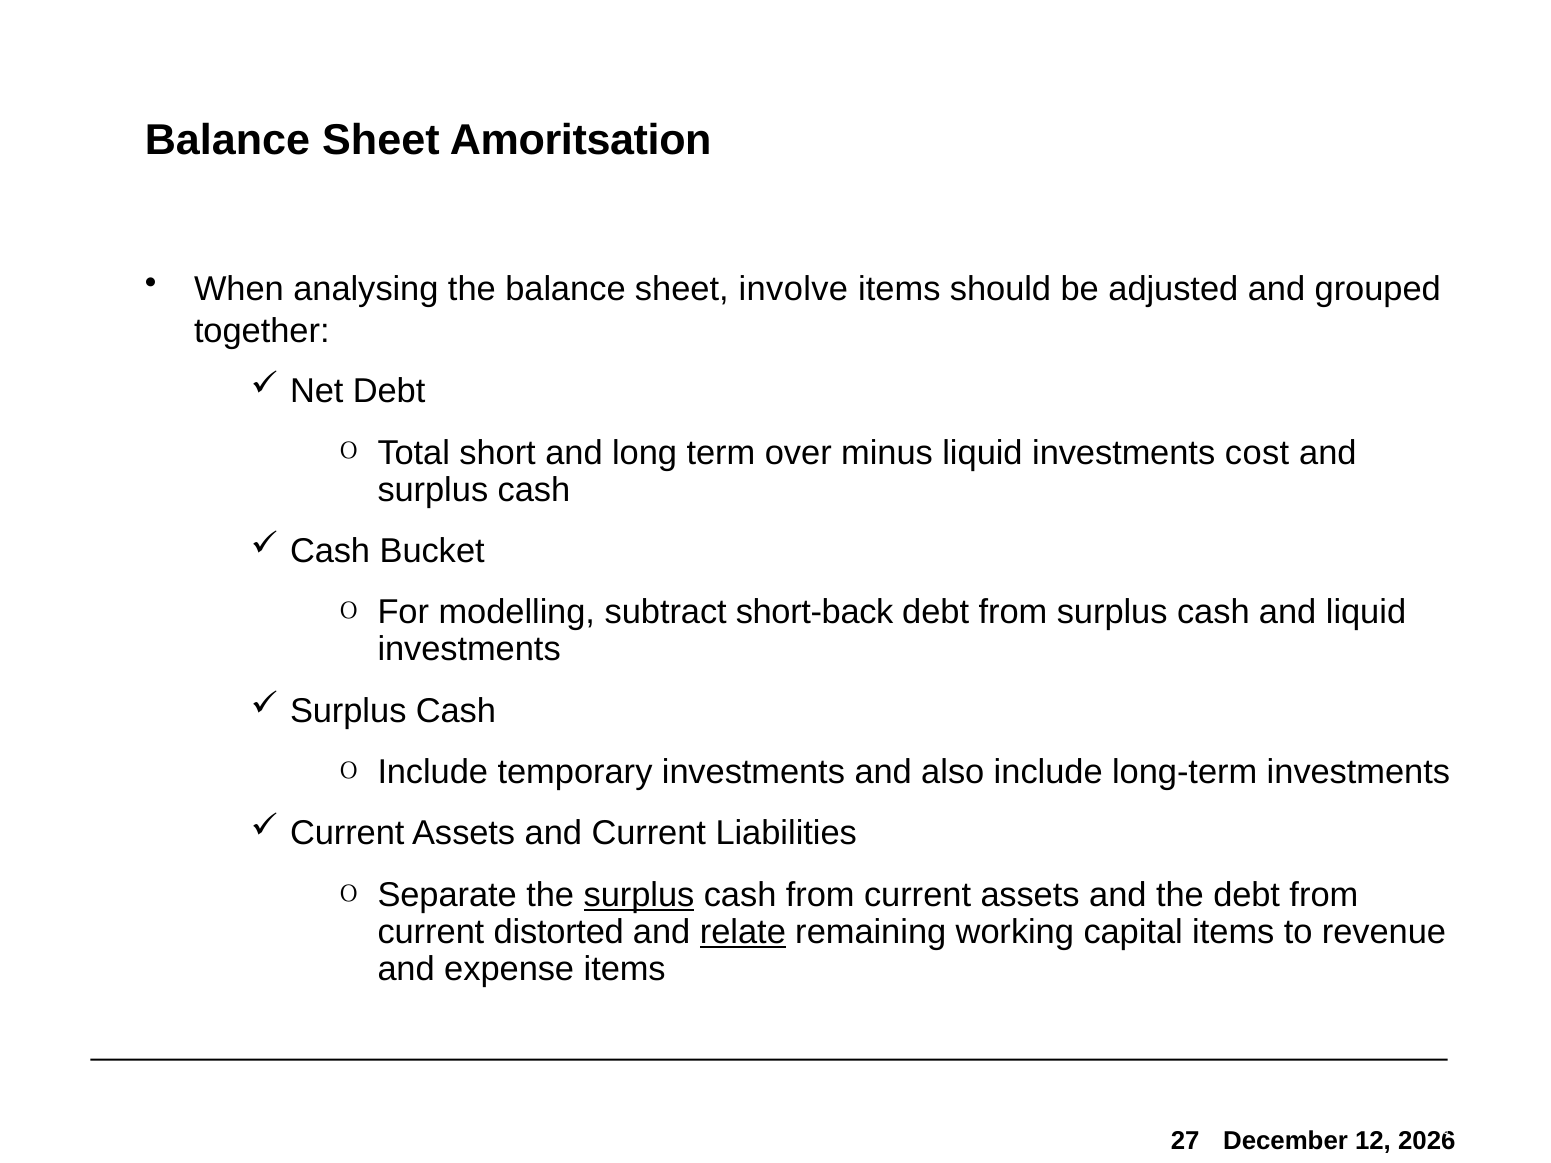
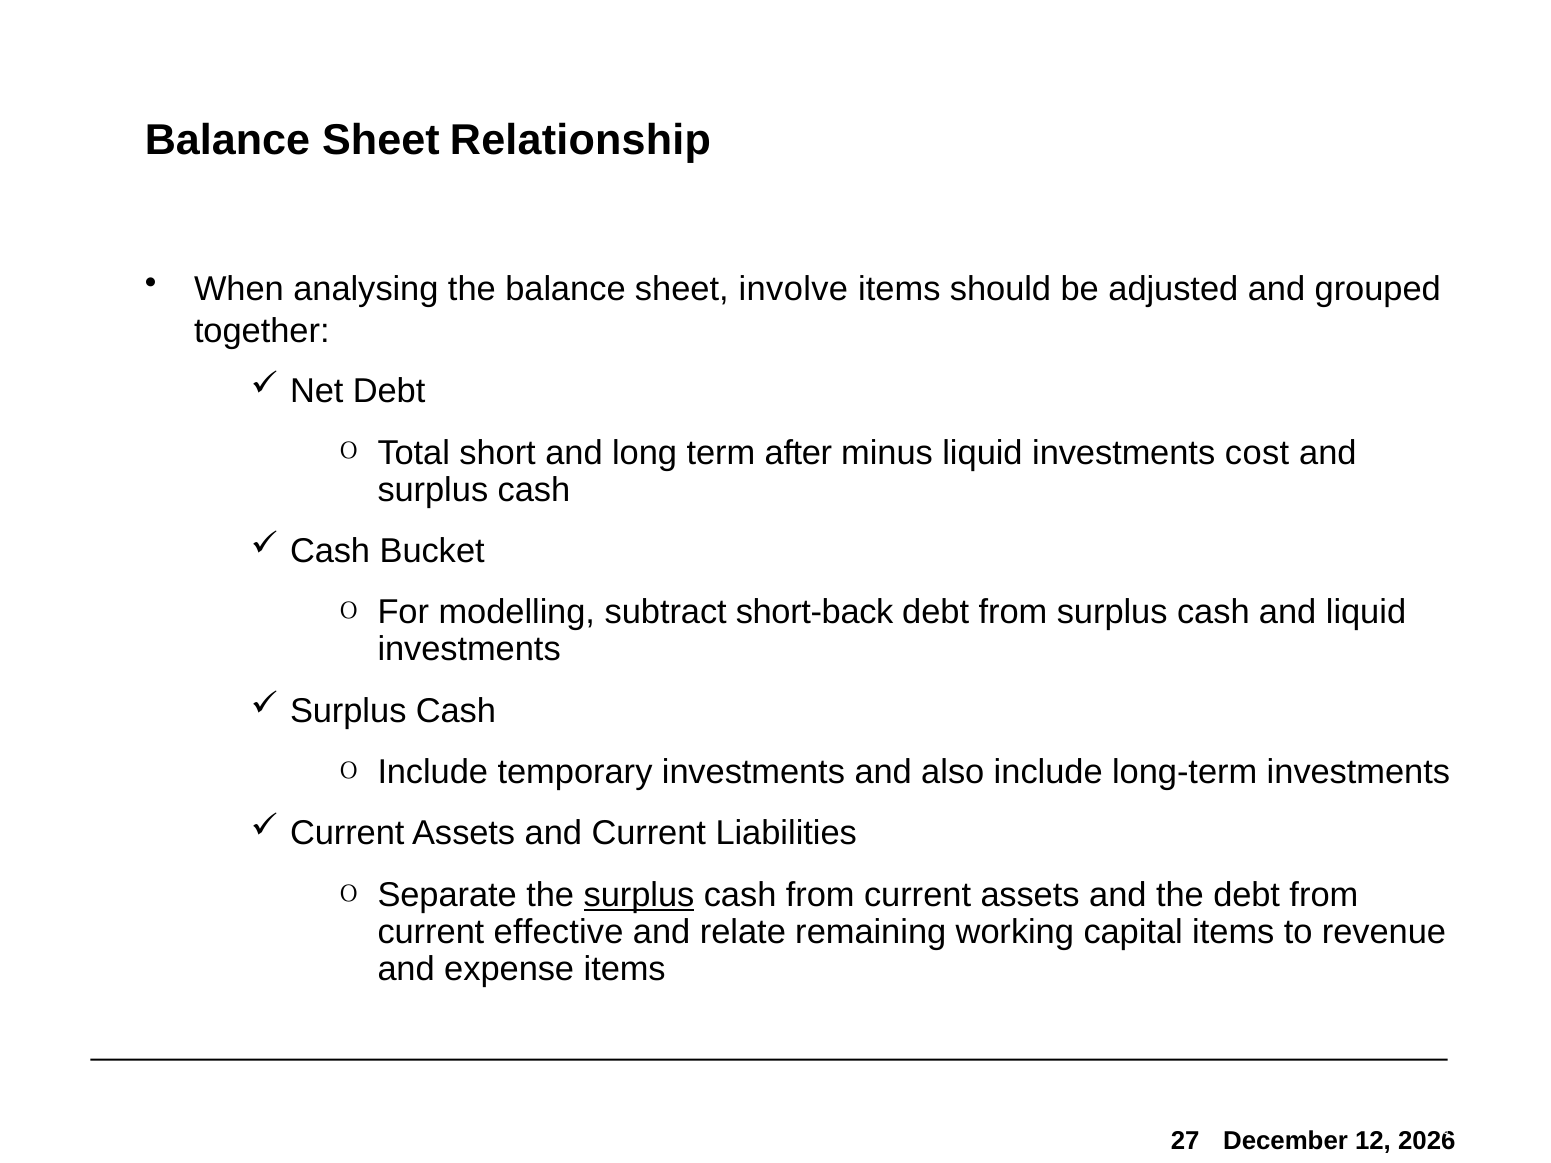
Amoritsation: Amoritsation -> Relationship (580, 140)
over: over -> after (798, 453)
distorted: distorted -> effective (559, 932)
relate underline: present -> none (743, 932)
